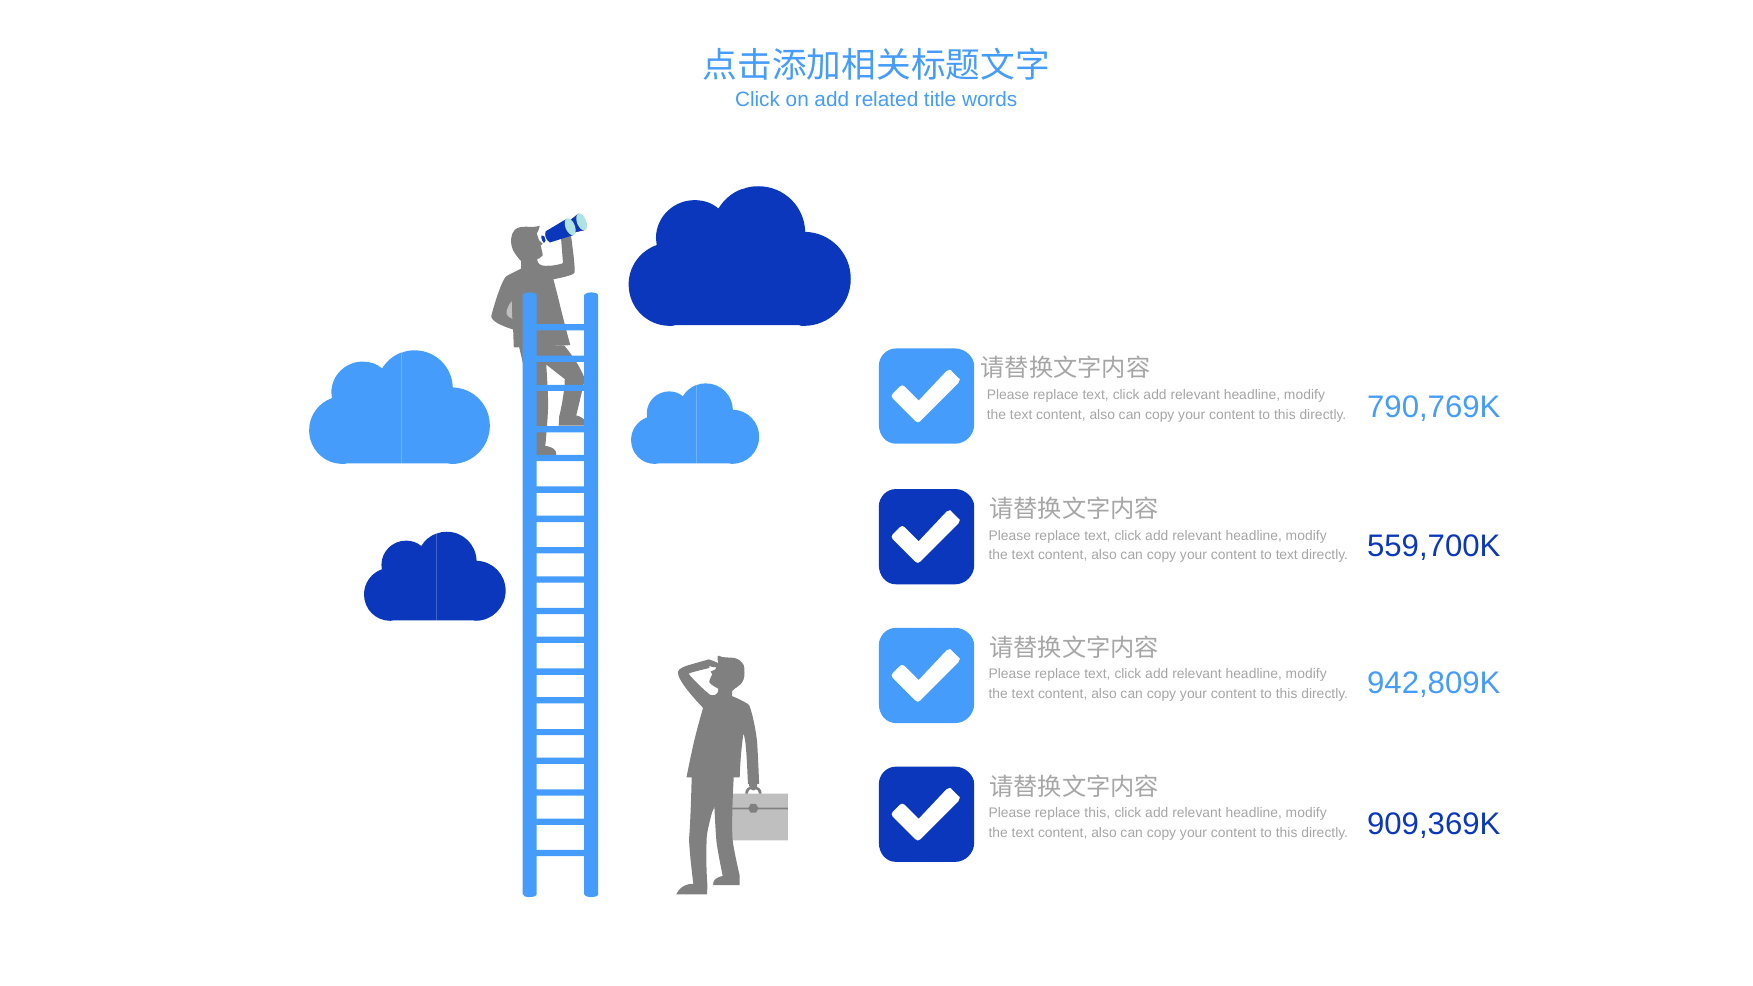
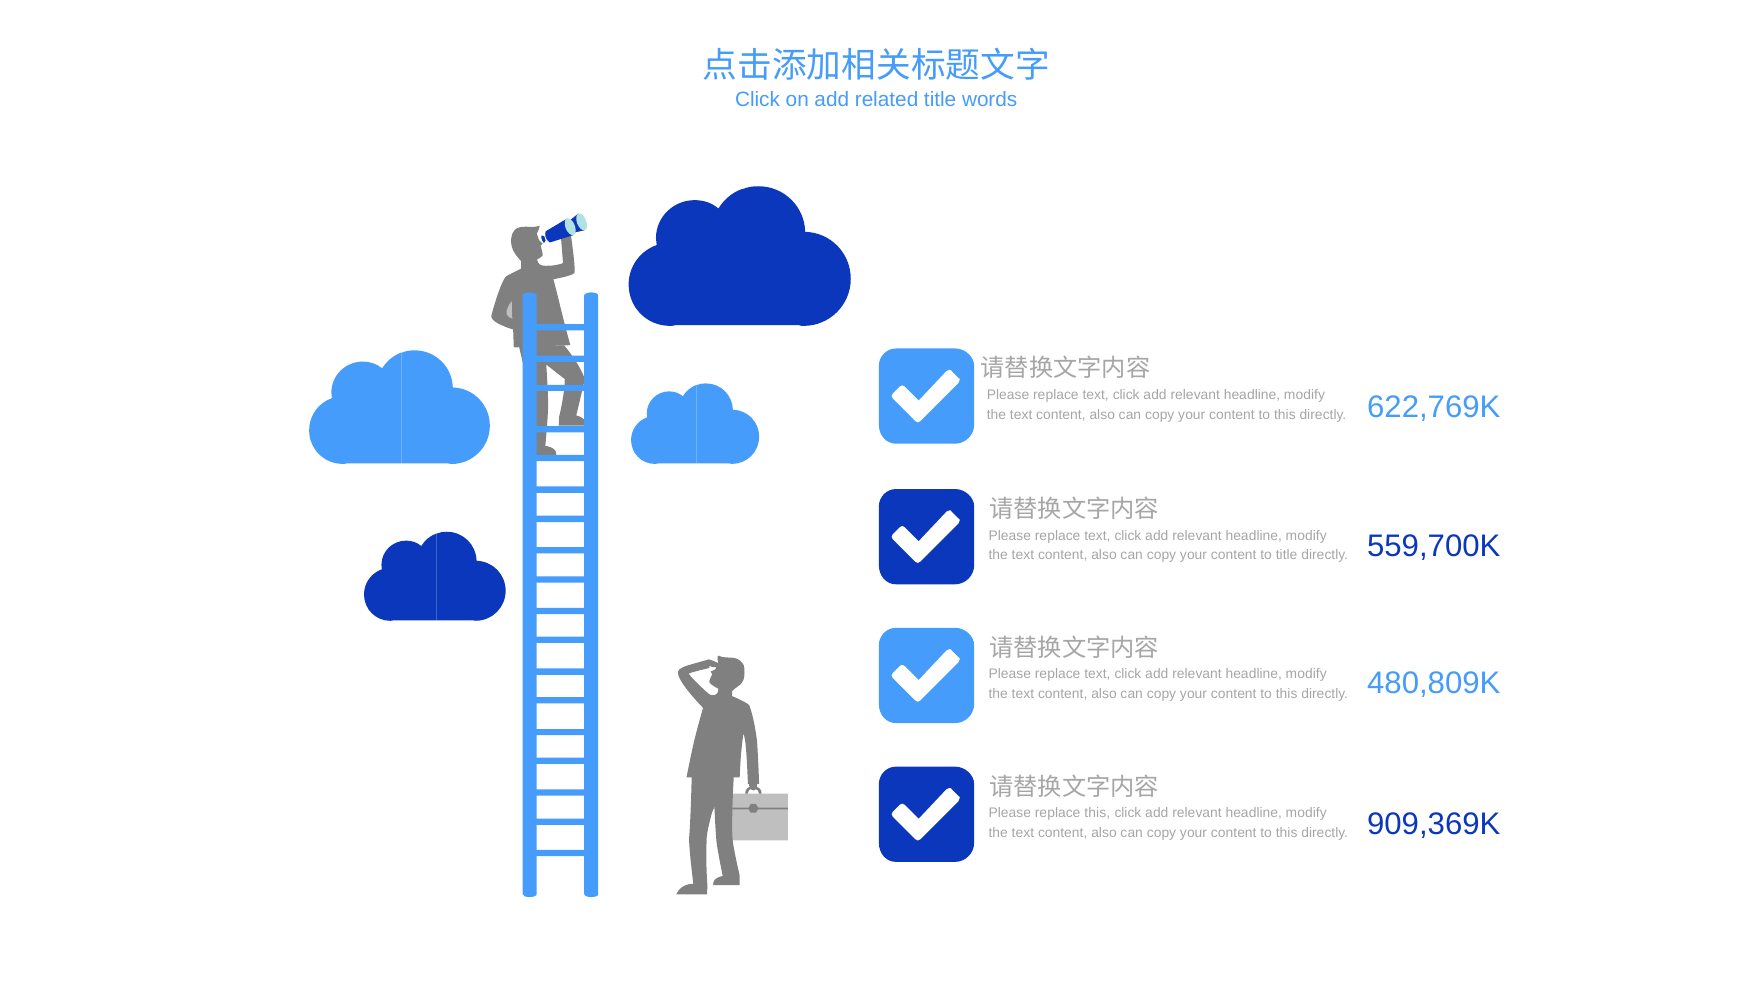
790,769K: 790,769K -> 622,769K (1434, 408)
to text: text -> title (1287, 555)
942,809K: 942,809K -> 480,809K (1434, 683)
